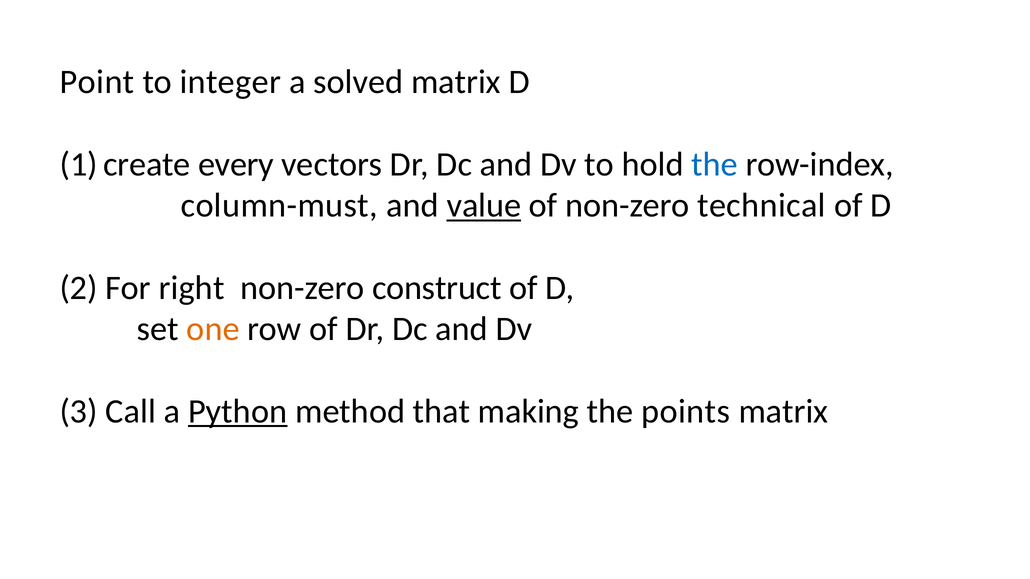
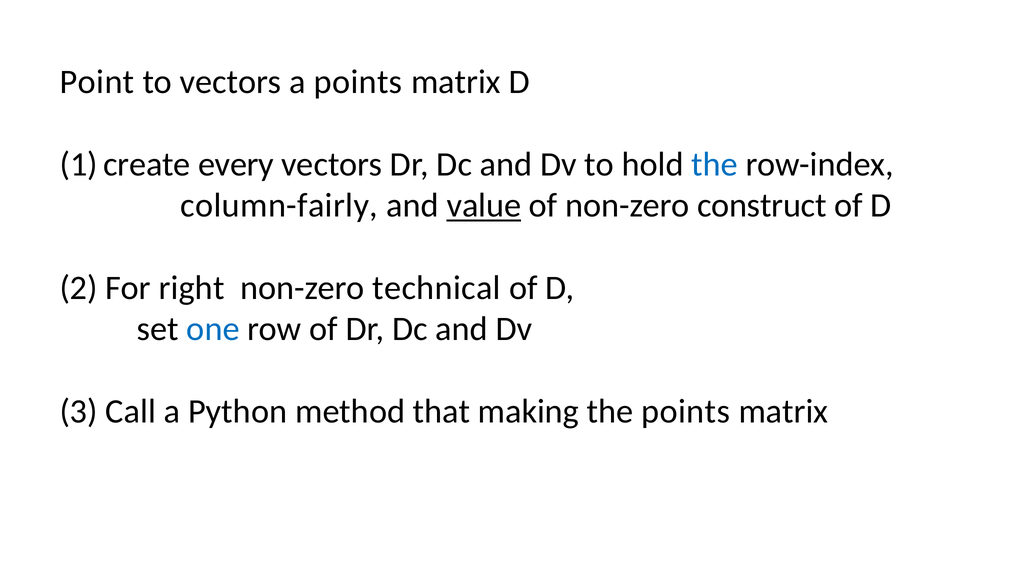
to integer: integer -> vectors (231, 82)
a solved: solved -> points (358, 82)
column-must: column-must -> column-fairly (279, 206)
technical: technical -> construct (762, 206)
construct: construct -> technical (437, 288)
one colour: orange -> blue (213, 329)
Python underline: present -> none (238, 412)
